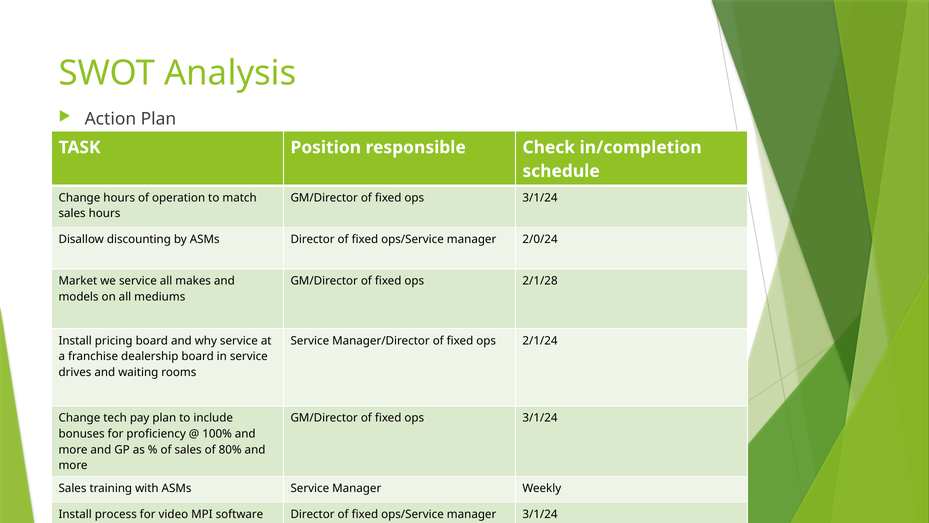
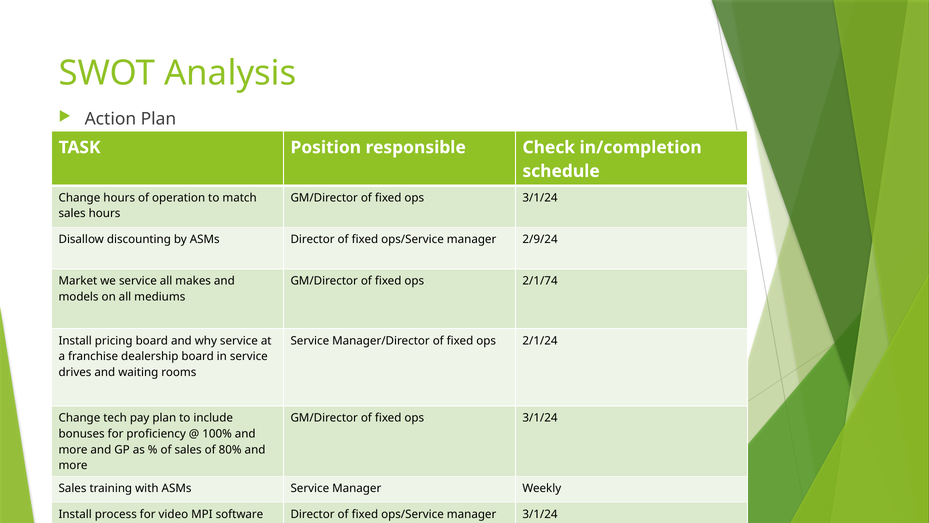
2/0/24: 2/0/24 -> 2/9/24 (540, 239)
2/1/28: 2/1/28 -> 2/1/74 (540, 281)
